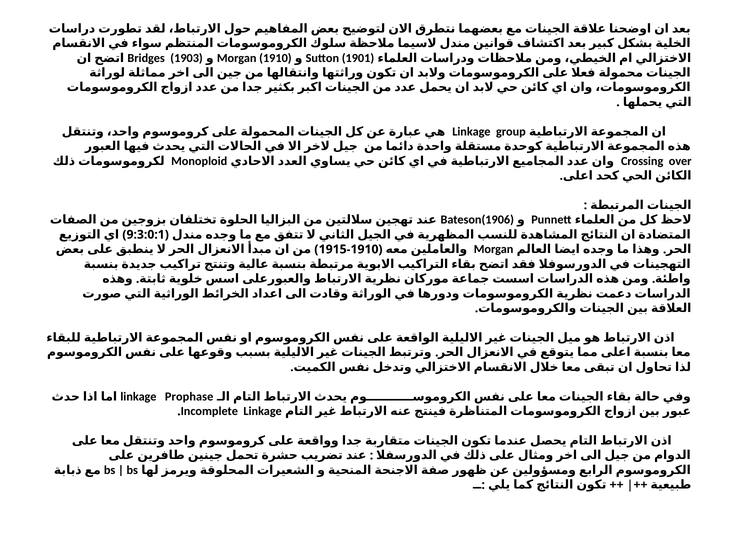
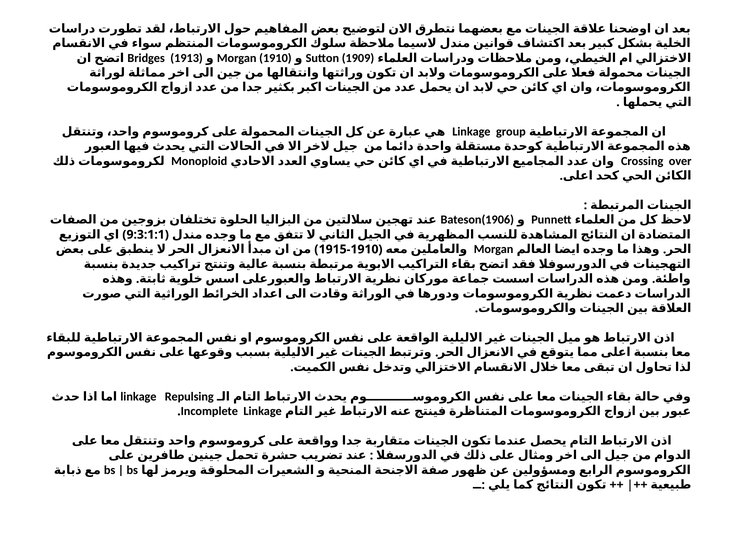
1903: 1903 -> 1913 (187, 58)
1901: 1901 -> 1909 (358, 58)
9:3:0:1: 9:3:0:1 -> 9:3:1:1 (146, 234)
Prophase: Prophase -> Repulsing (189, 396)
